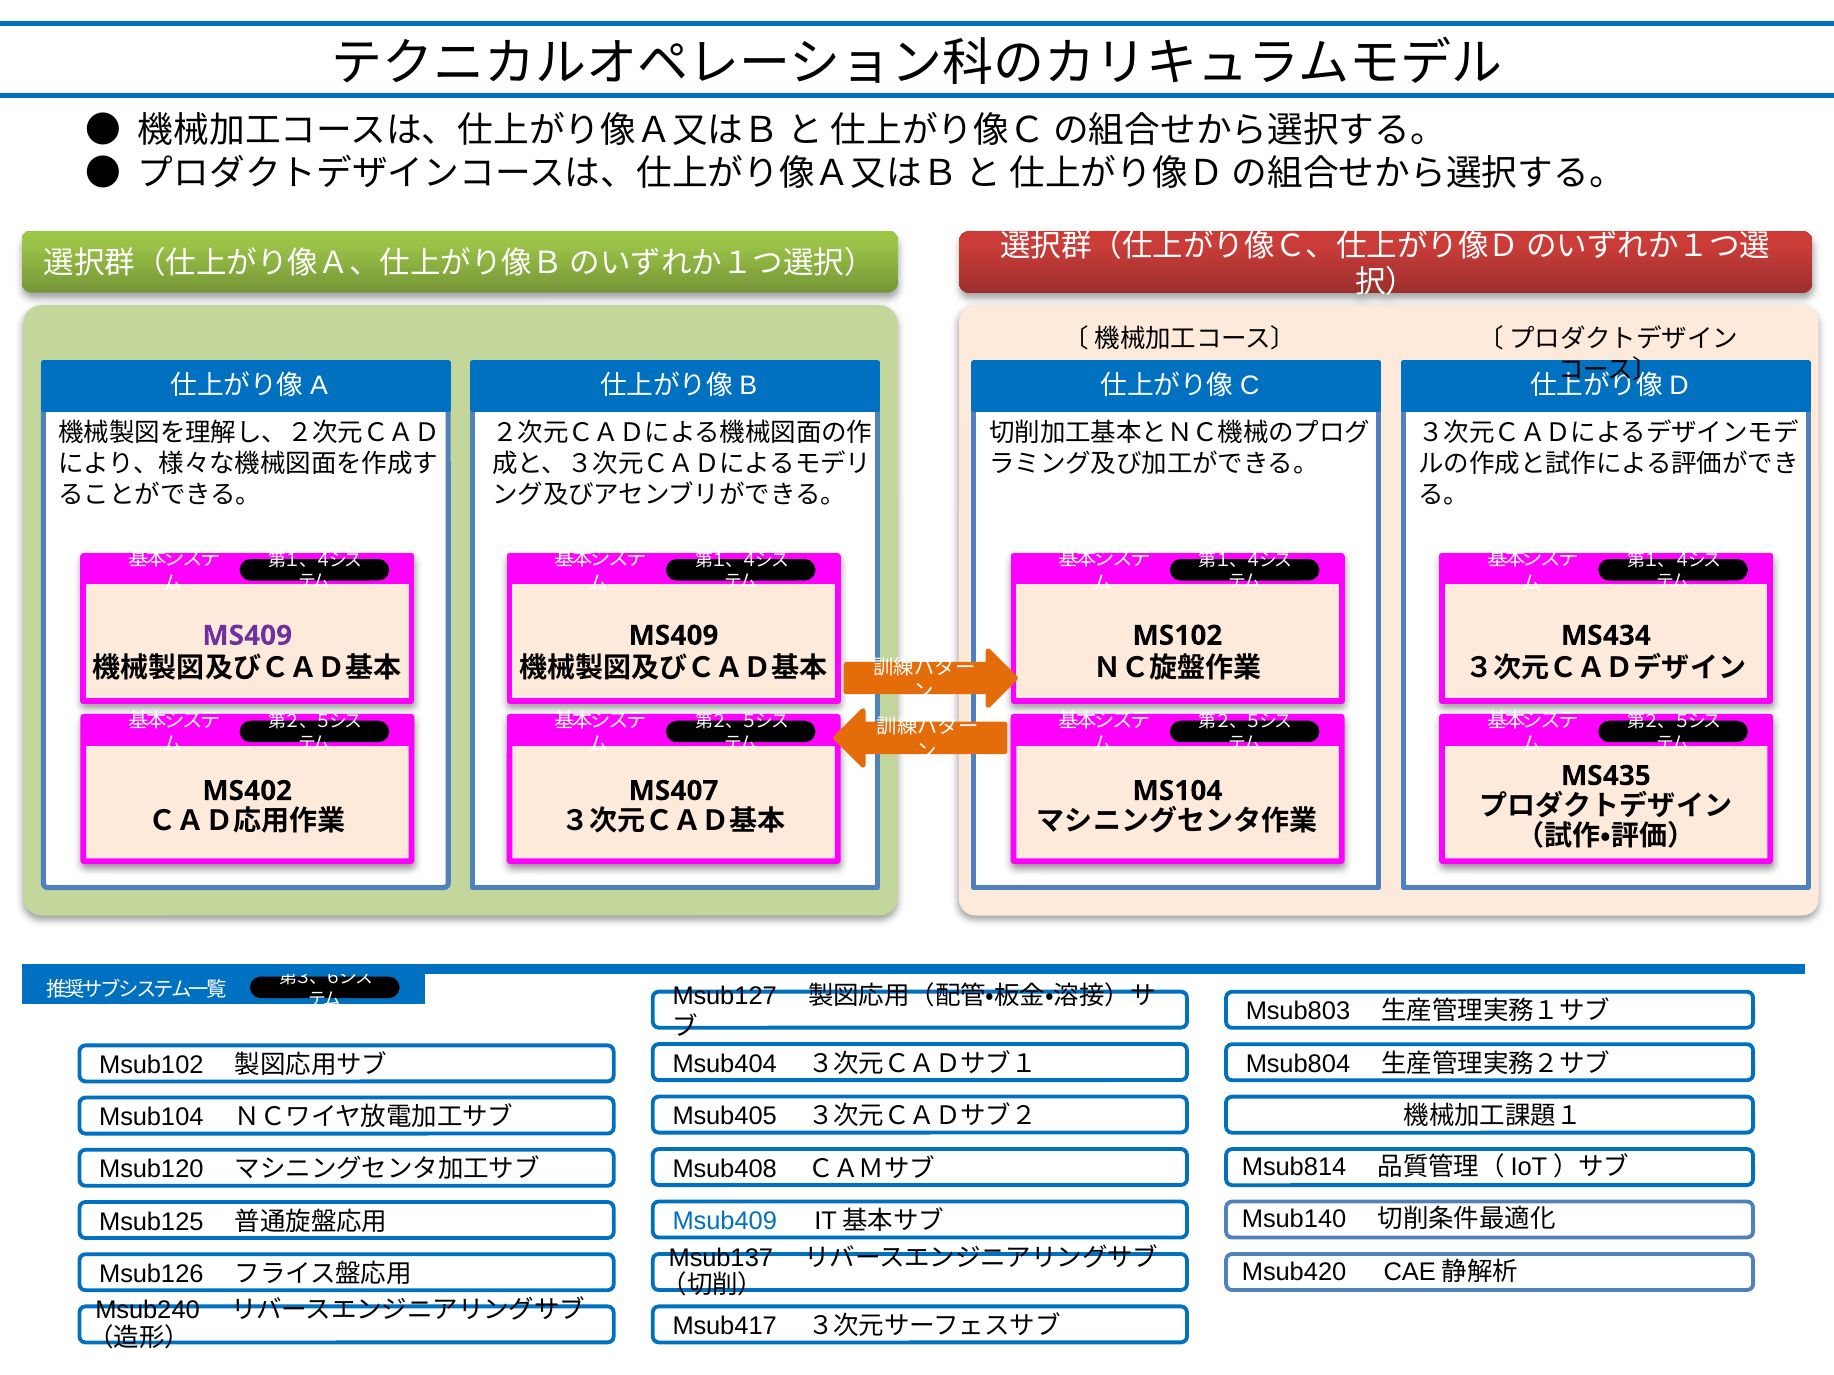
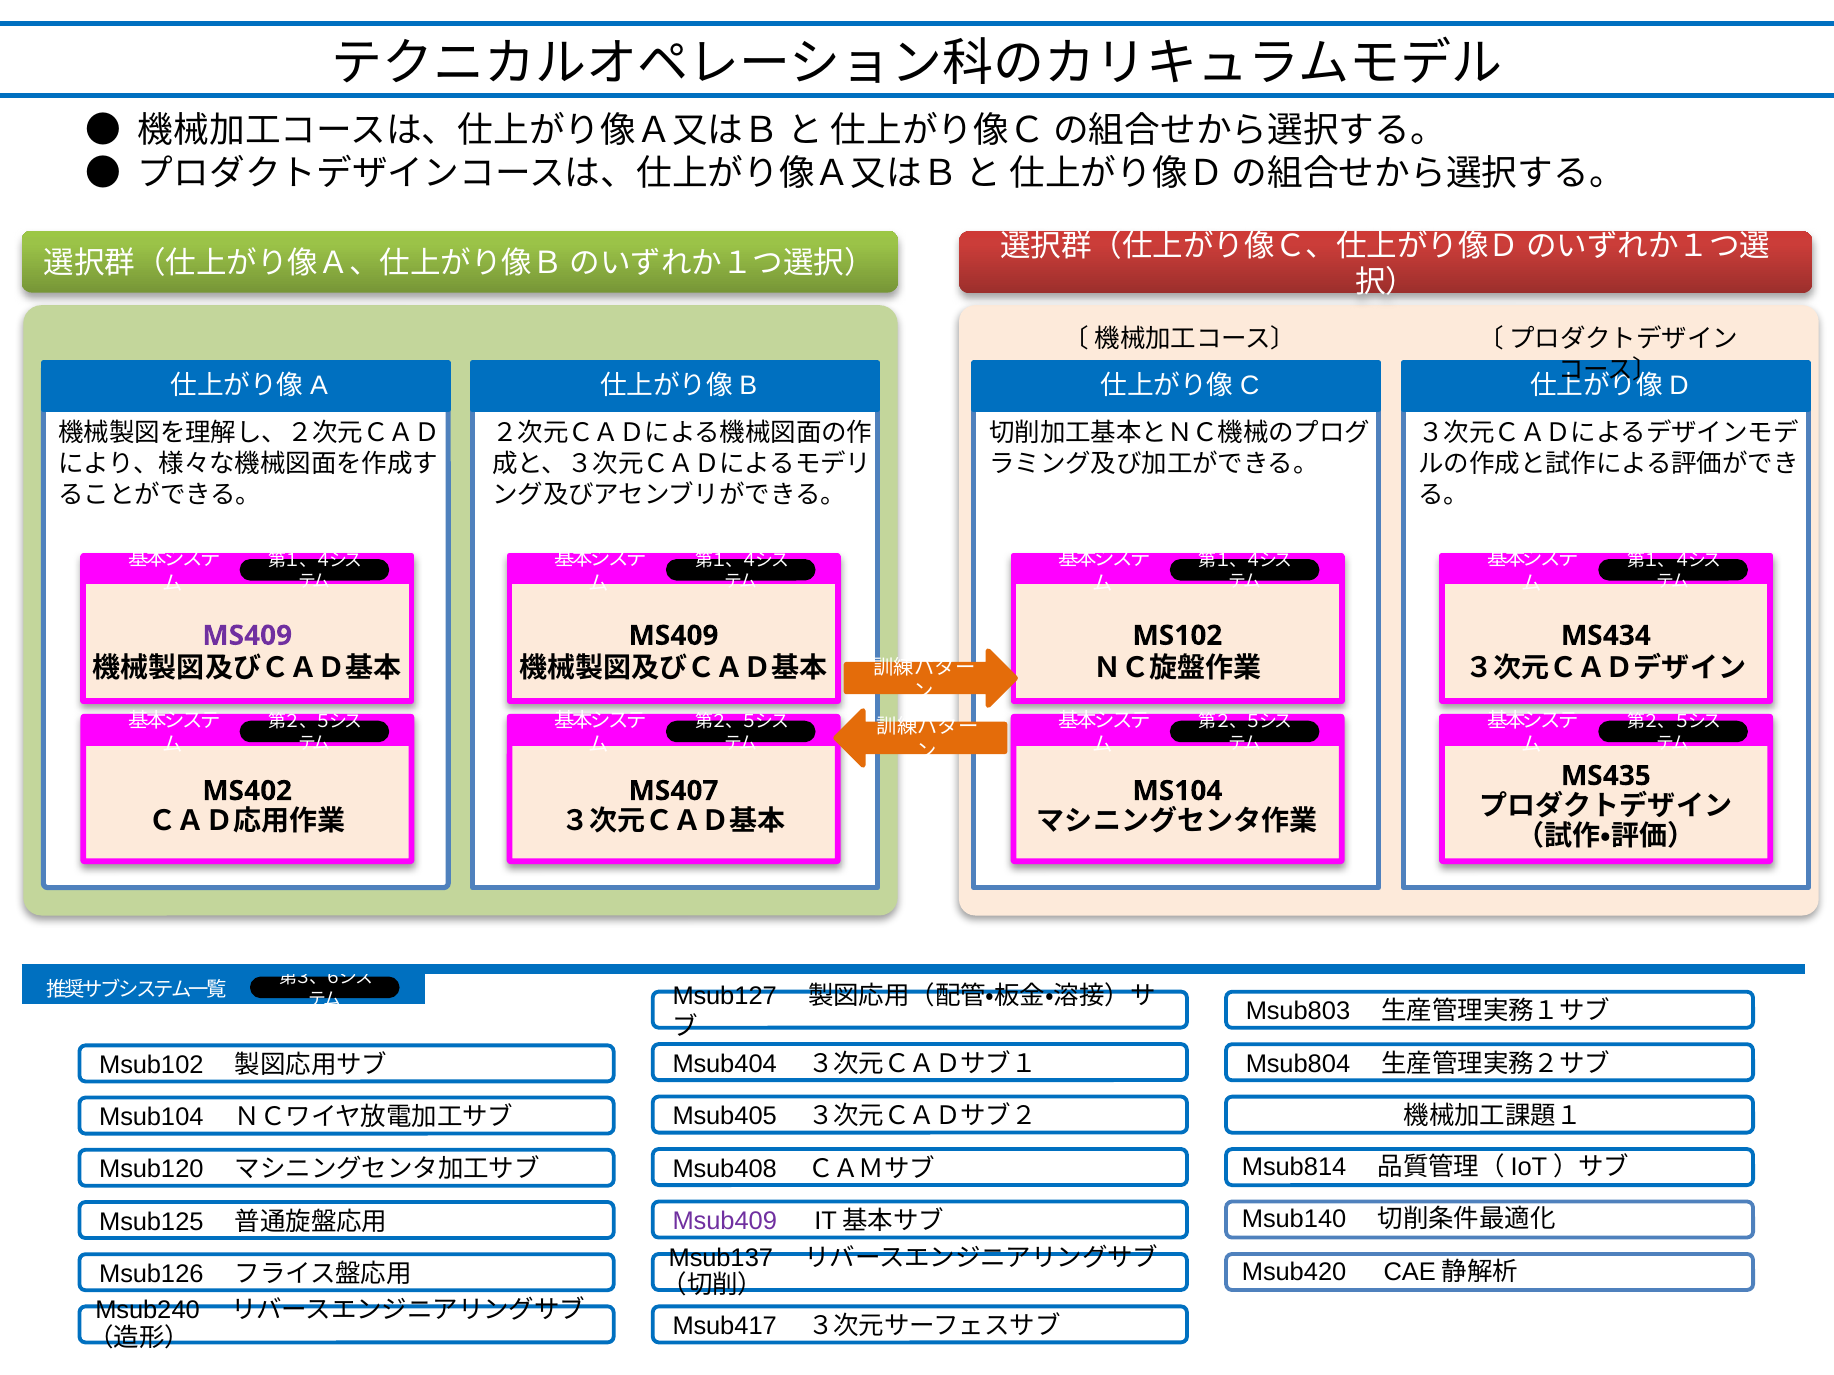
Msub409 colour: blue -> purple (725, 1222)
